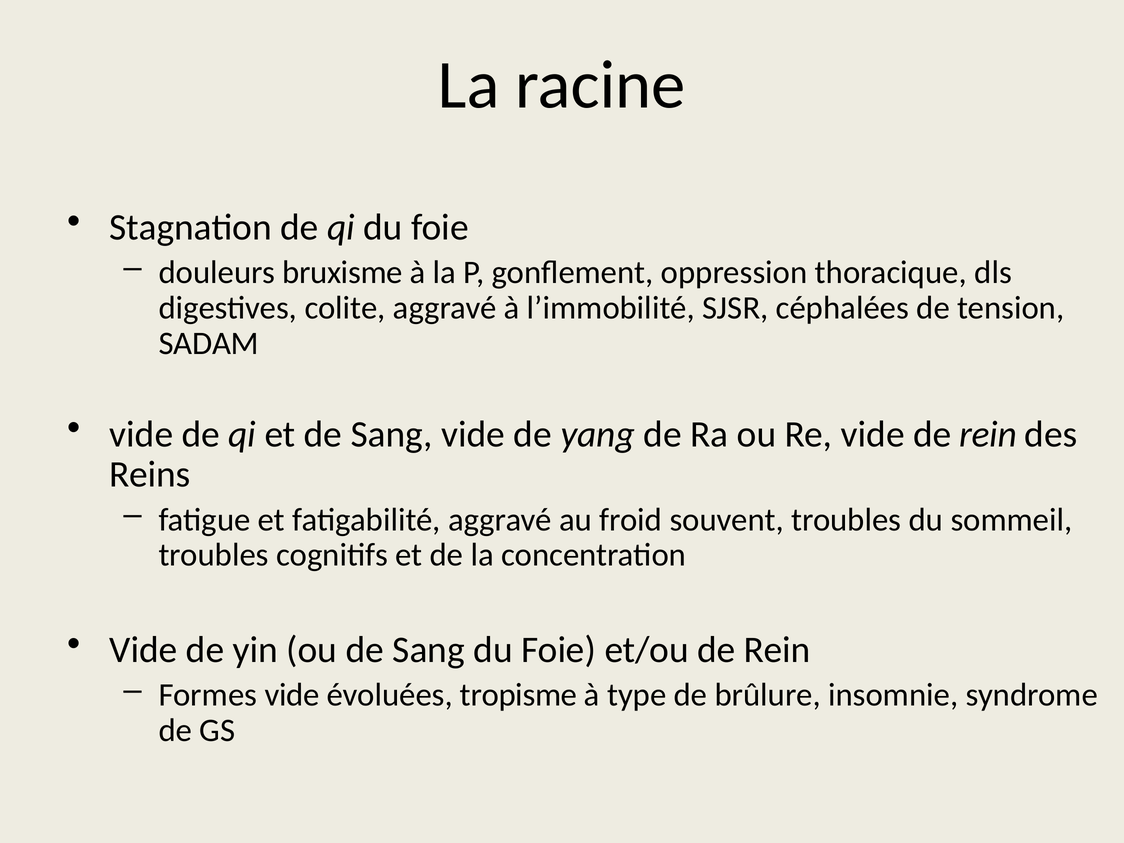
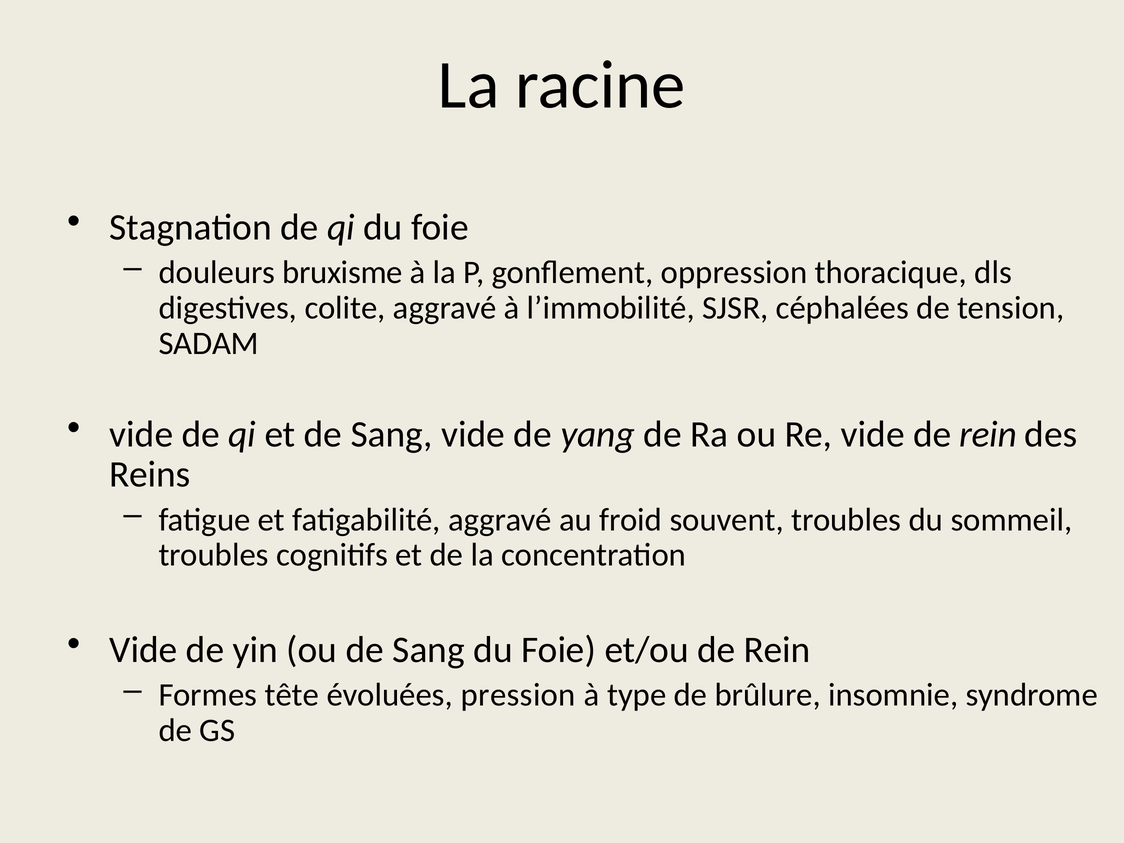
Formes vide: vide -> tête (292, 695)
tropisme: tropisme -> pression (518, 695)
